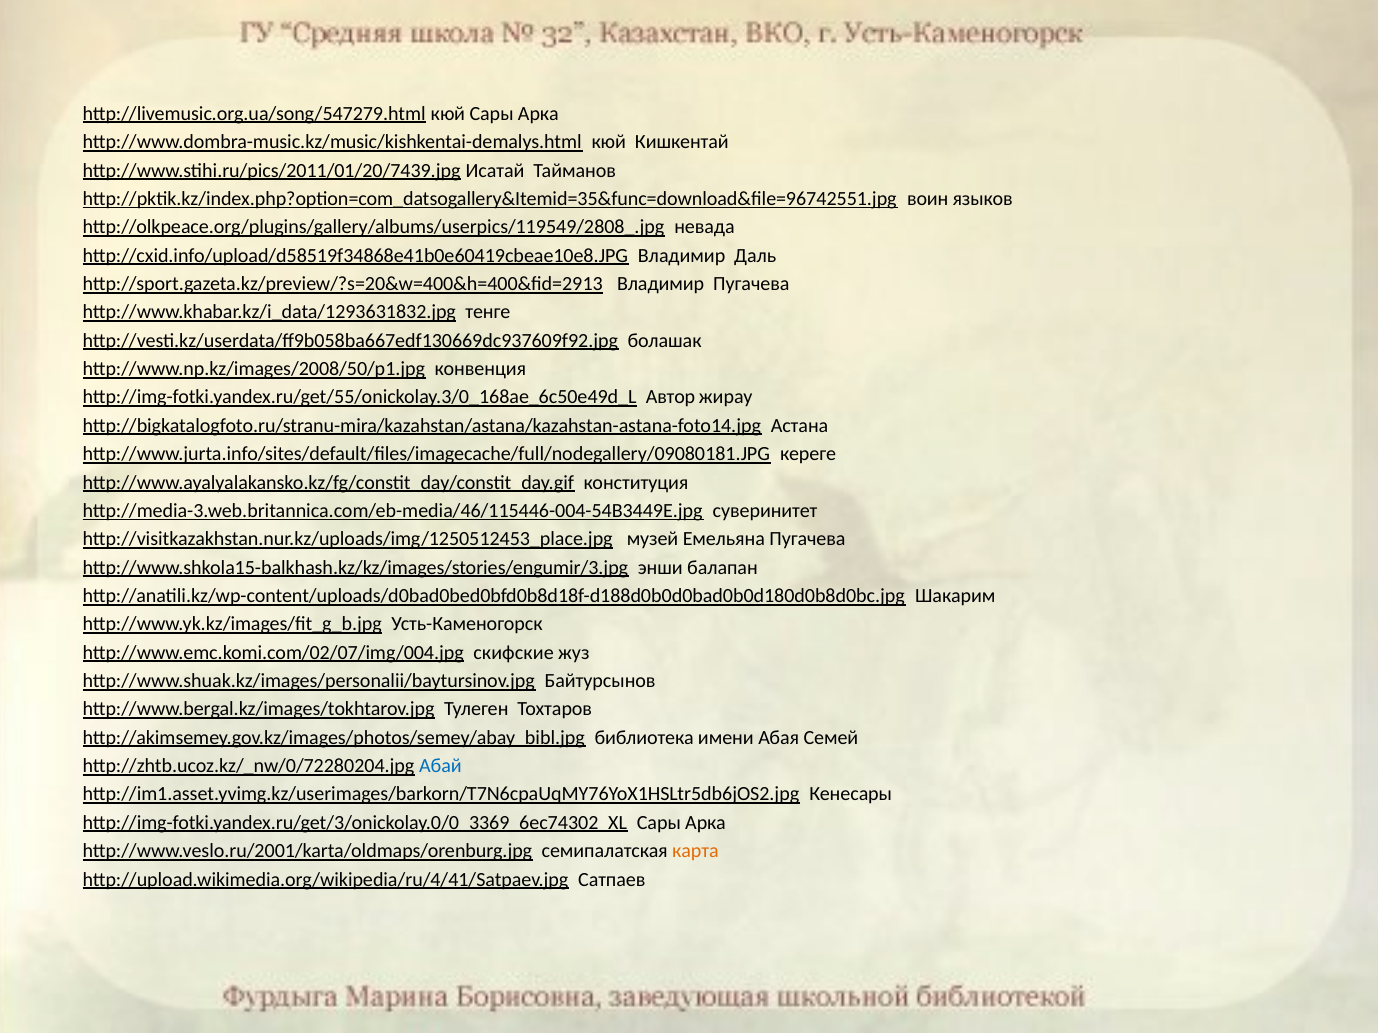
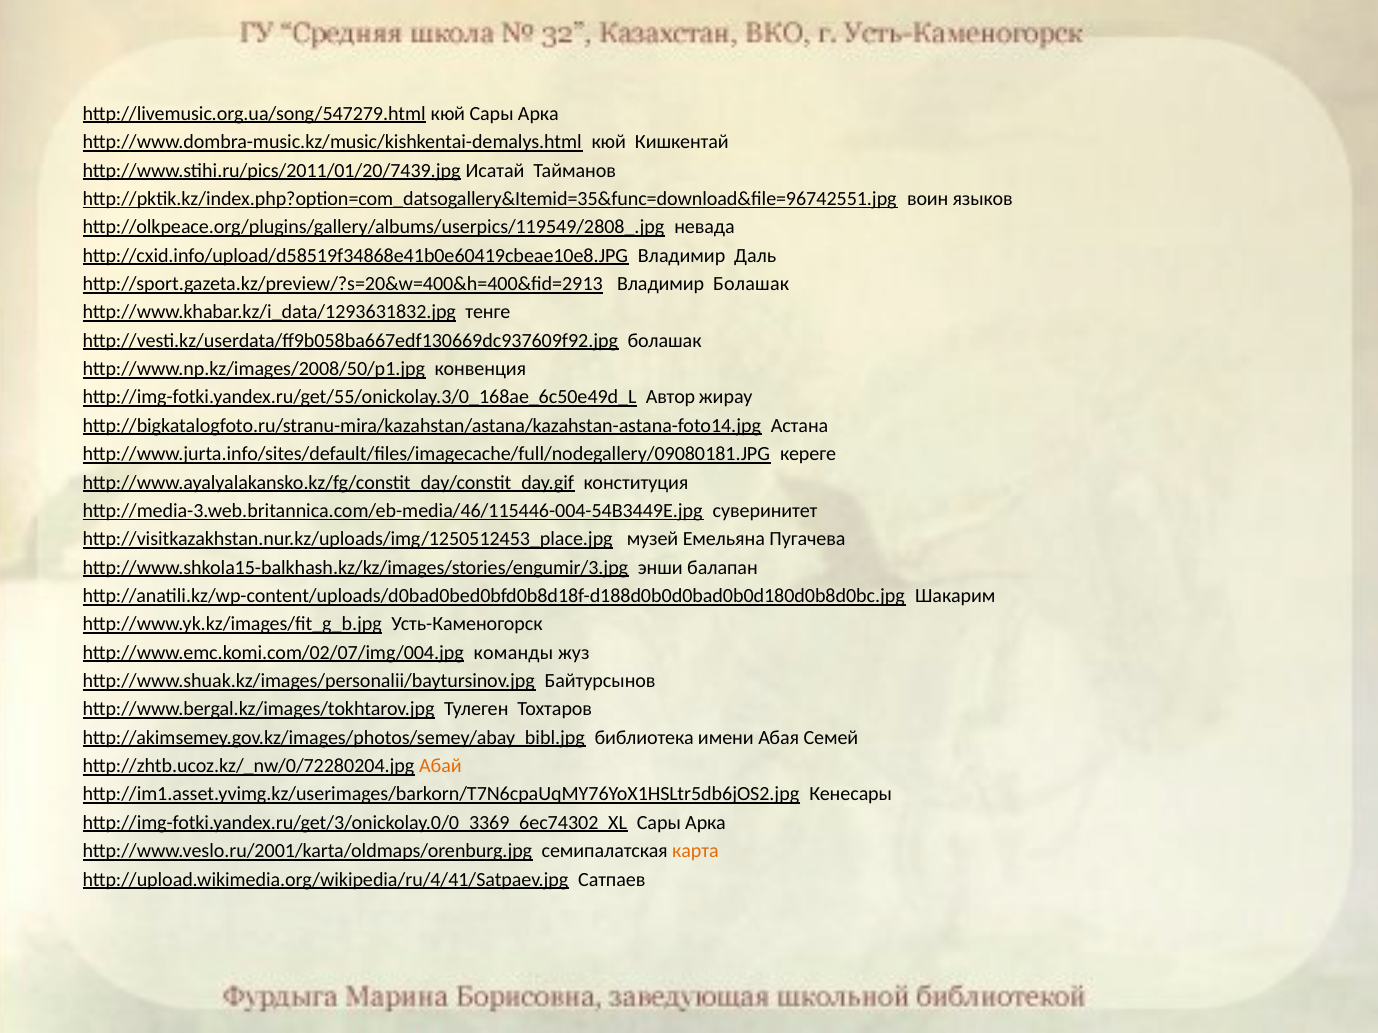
Владимир Пугачева: Пугачева -> Болашак (751, 284)
скифские: скифские -> команды (513, 653)
Абай colour: blue -> orange (440, 766)
